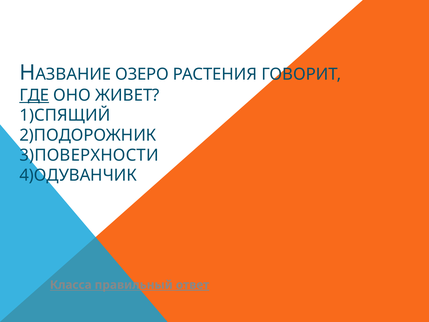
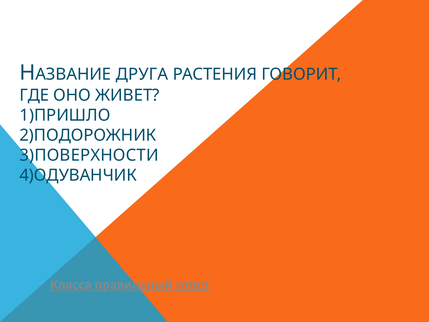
ОЗЕРО: ОЗЕРО -> ДРУГА (142, 74)
ГДЕ underline: present -> none (34, 95)
1)СПЯЩИЙ: 1)СПЯЩИЙ -> 1)ПРИШЛО (65, 115)
